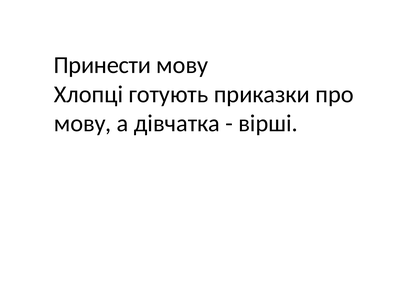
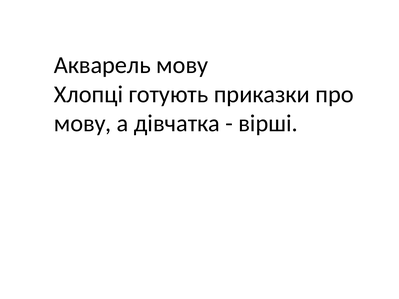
Принести: Принести -> Акварель (102, 65)
